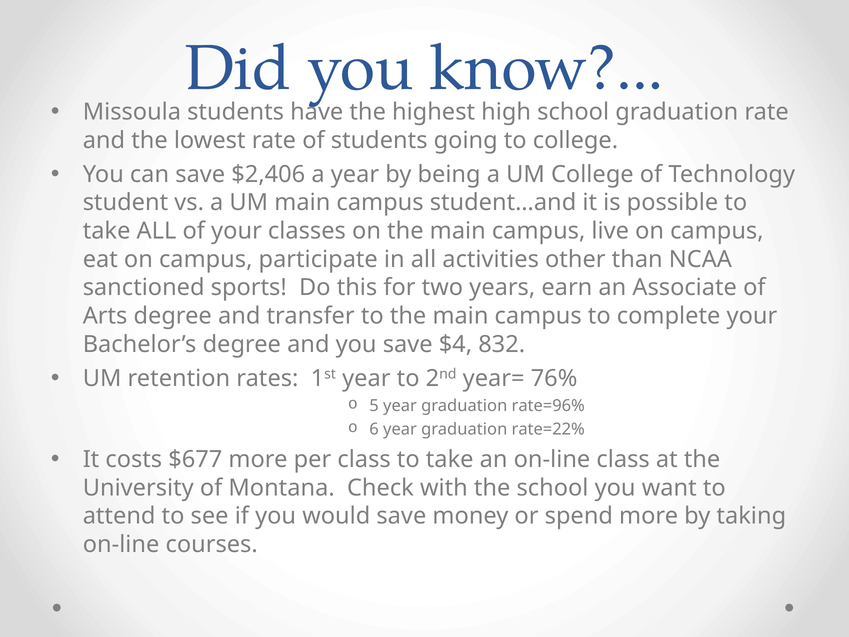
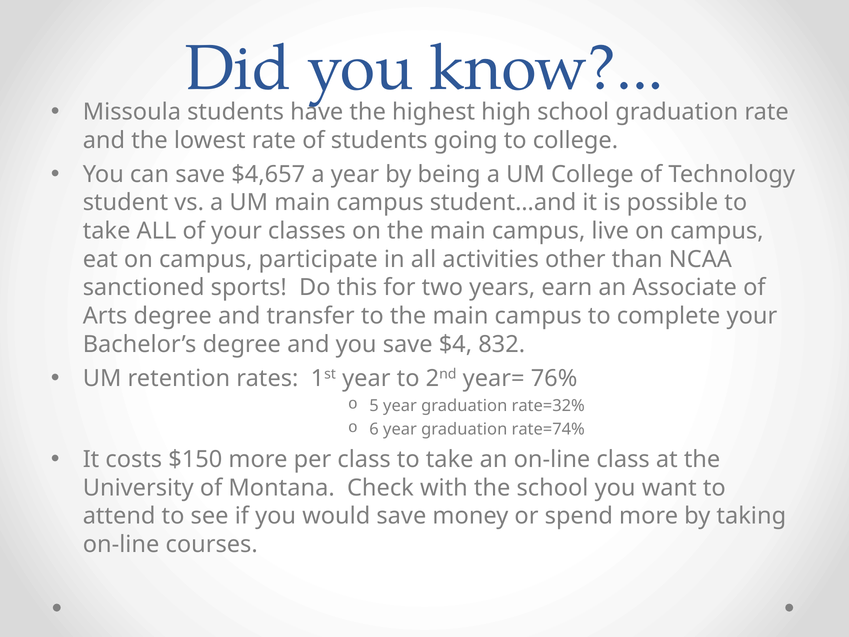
$2,406: $2,406 -> $4,657 (268, 174)
rate=96%: rate=96% -> rate=32% (548, 405)
rate=22%: rate=22% -> rate=74% (548, 429)
$677: $677 -> $150 (195, 459)
